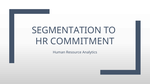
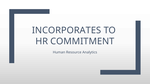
SEGMENTATION: SEGMENTATION -> INCORPORATES (66, 30)
